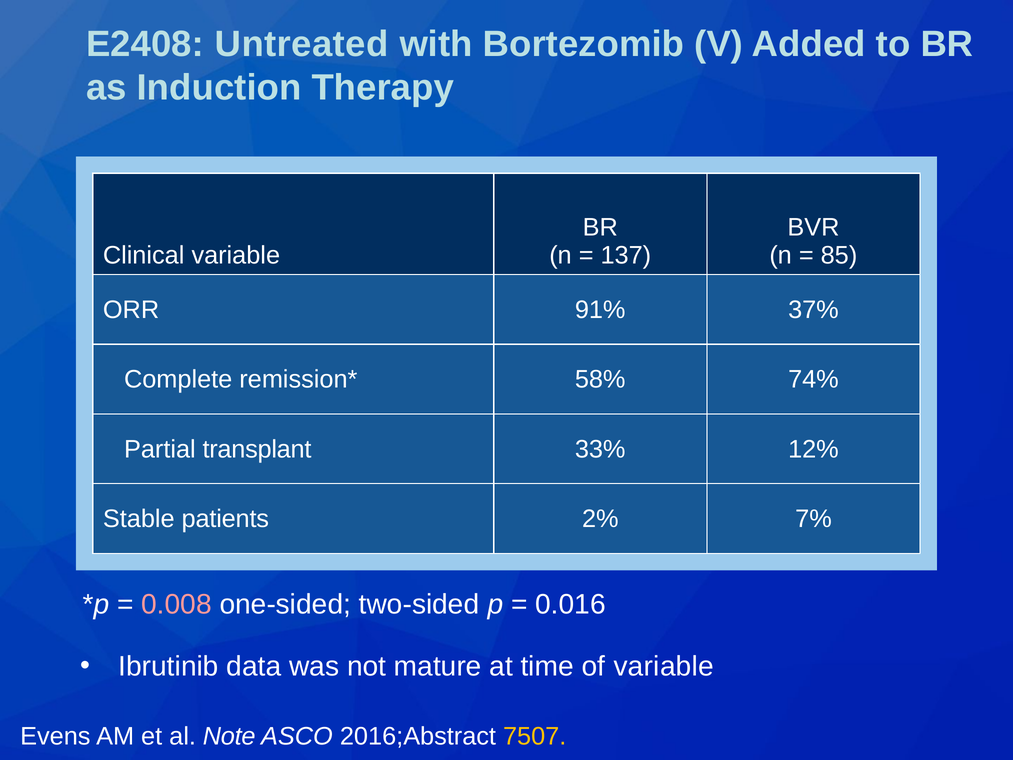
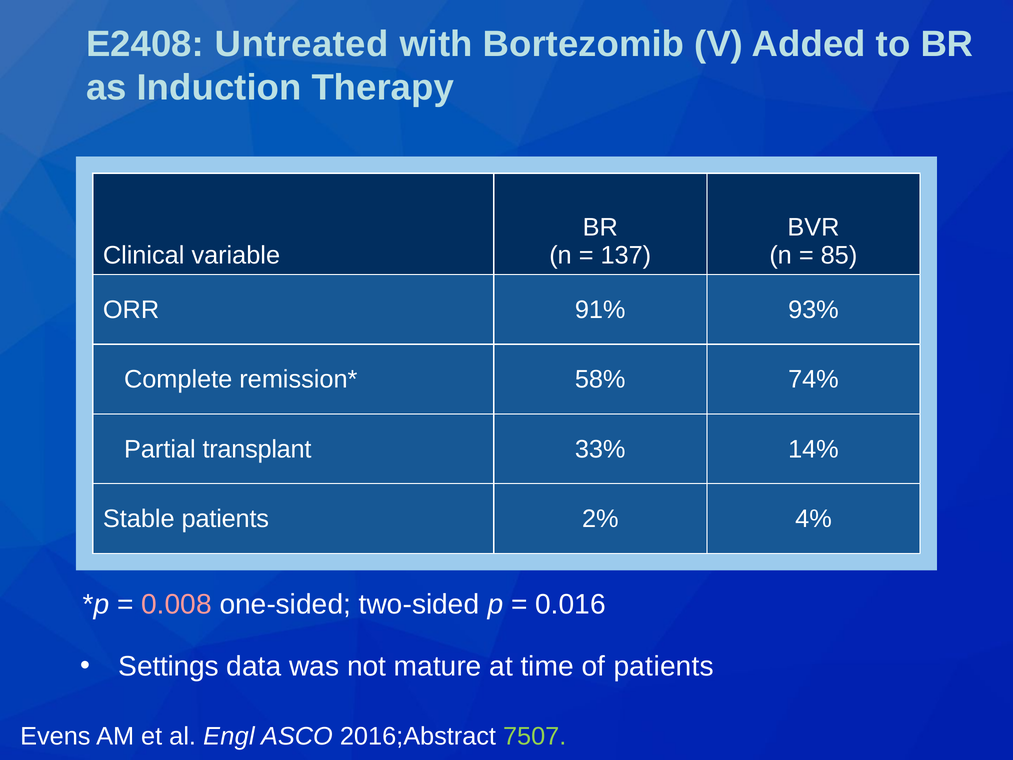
37%: 37% -> 93% (813, 310)
12%: 12% -> 14% (813, 449)
7%: 7% -> 4% (814, 519)
Ibrutinib: Ibrutinib -> Settings (169, 666)
of variable: variable -> patients (664, 666)
Note: Note -> Engl (229, 736)
7507 colour: yellow -> light green (535, 736)
